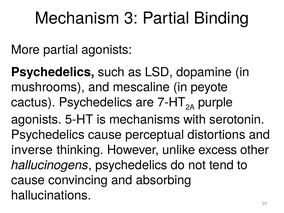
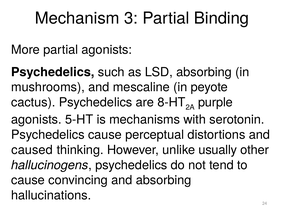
LSD dopamine: dopamine -> absorbing (204, 72)
7-HT: 7-HT -> 8-HT (171, 102)
inverse: inverse -> caused (32, 150)
excess: excess -> usually (218, 150)
